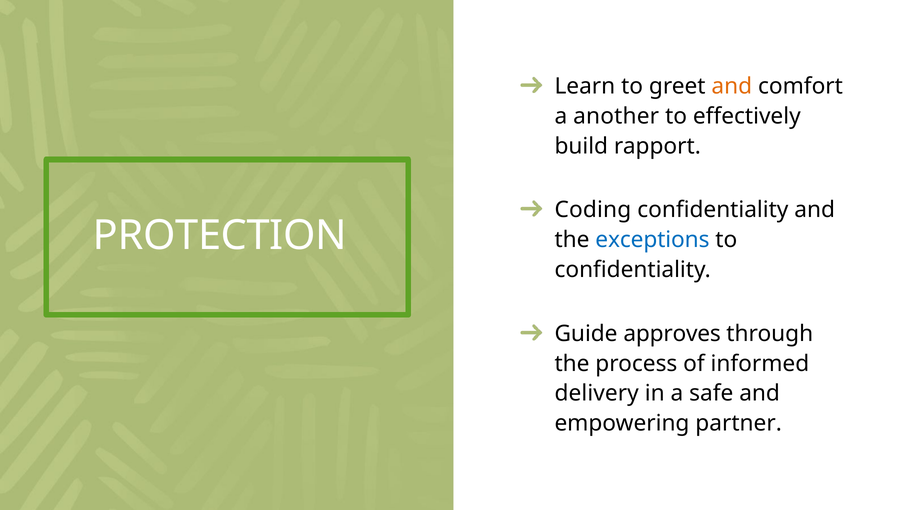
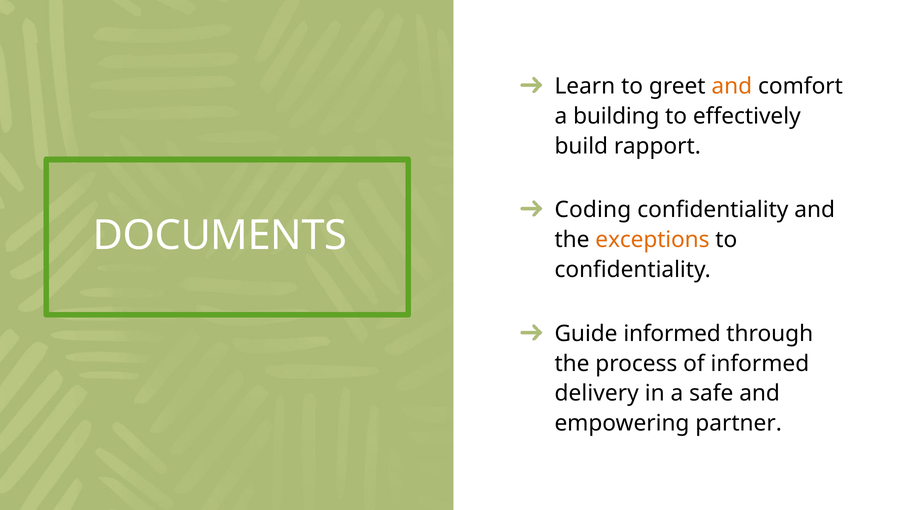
another: another -> building (616, 116)
PROTECTION: PROTECTION -> DOCUMENTS (220, 236)
exceptions colour: blue -> orange (652, 240)
Guide approves: approves -> informed (672, 334)
